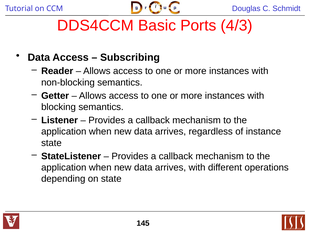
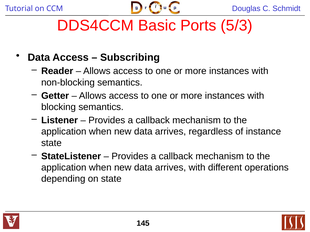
4/3: 4/3 -> 5/3 (237, 26)
